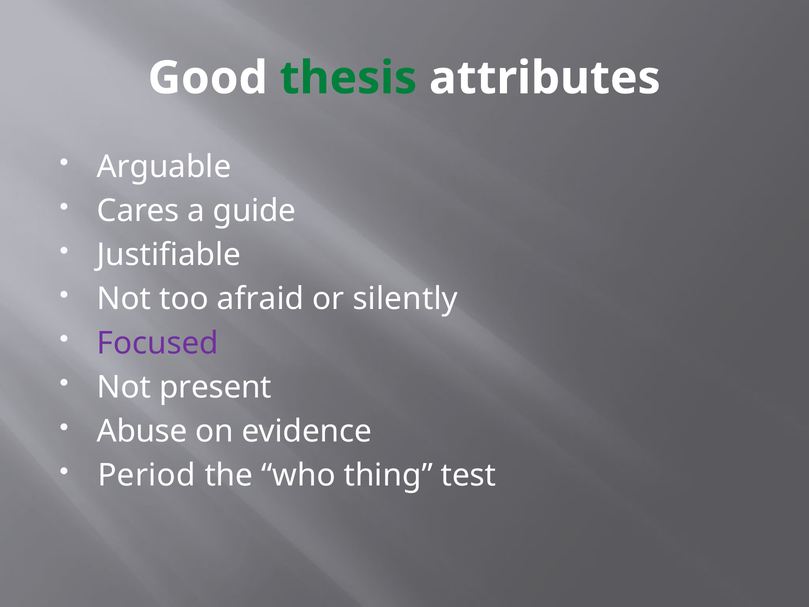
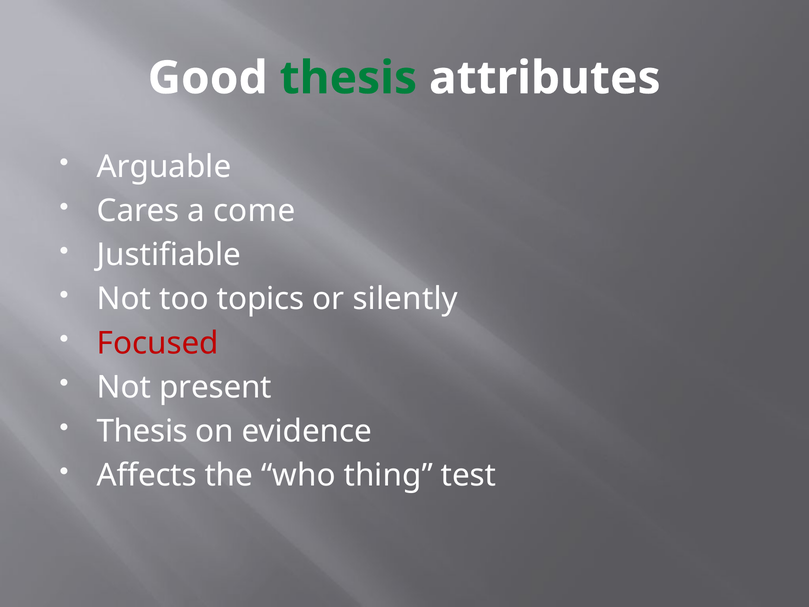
guide: guide -> come (254, 211)
afraid: afraid -> topics (261, 299)
Focused colour: purple -> red (158, 343)
Abuse: Abuse -> Thesis (142, 431)
Period: Period -> Affects (147, 475)
